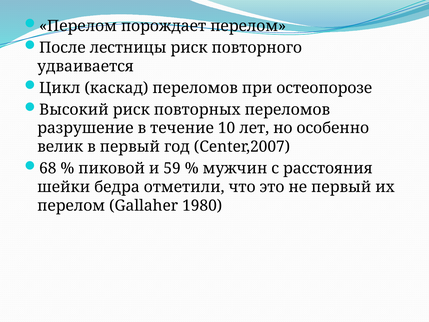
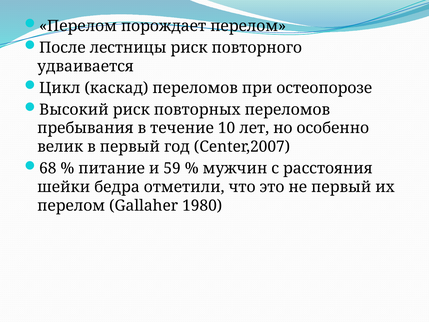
разрушение: разрушение -> пребывания (85, 128)
пиковой: пиковой -> питание (112, 168)
